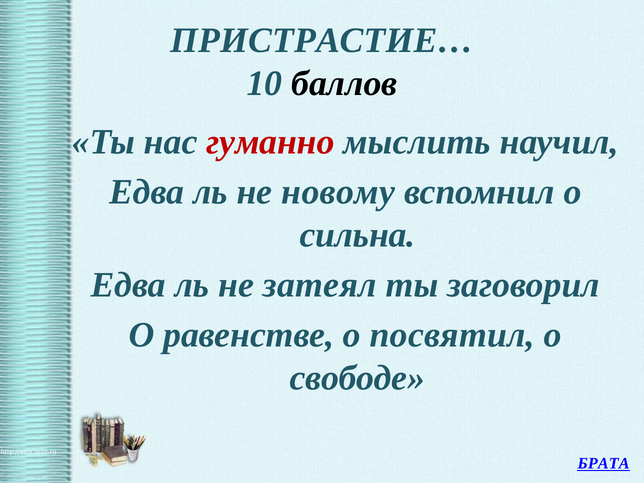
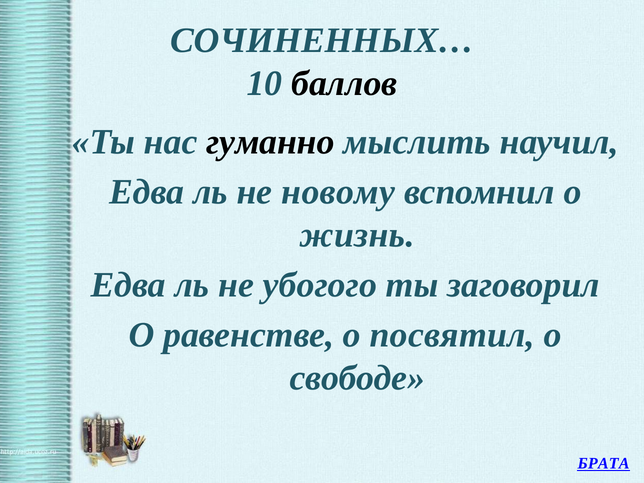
ПРИСТРАСТИЕ…: ПРИСТРАСТИЕ… -> СОЧИНЕННЫХ… (322, 41)
гуманно colour: red -> black (270, 142)
сильна: сильна -> жизнь (357, 235)
затеял: затеял -> убогого (320, 285)
